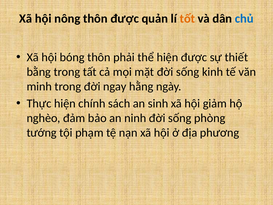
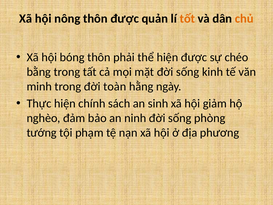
chủ colour: blue -> orange (244, 19)
thiết: thiết -> chéo (236, 57)
ngay: ngay -> toàn (115, 86)
